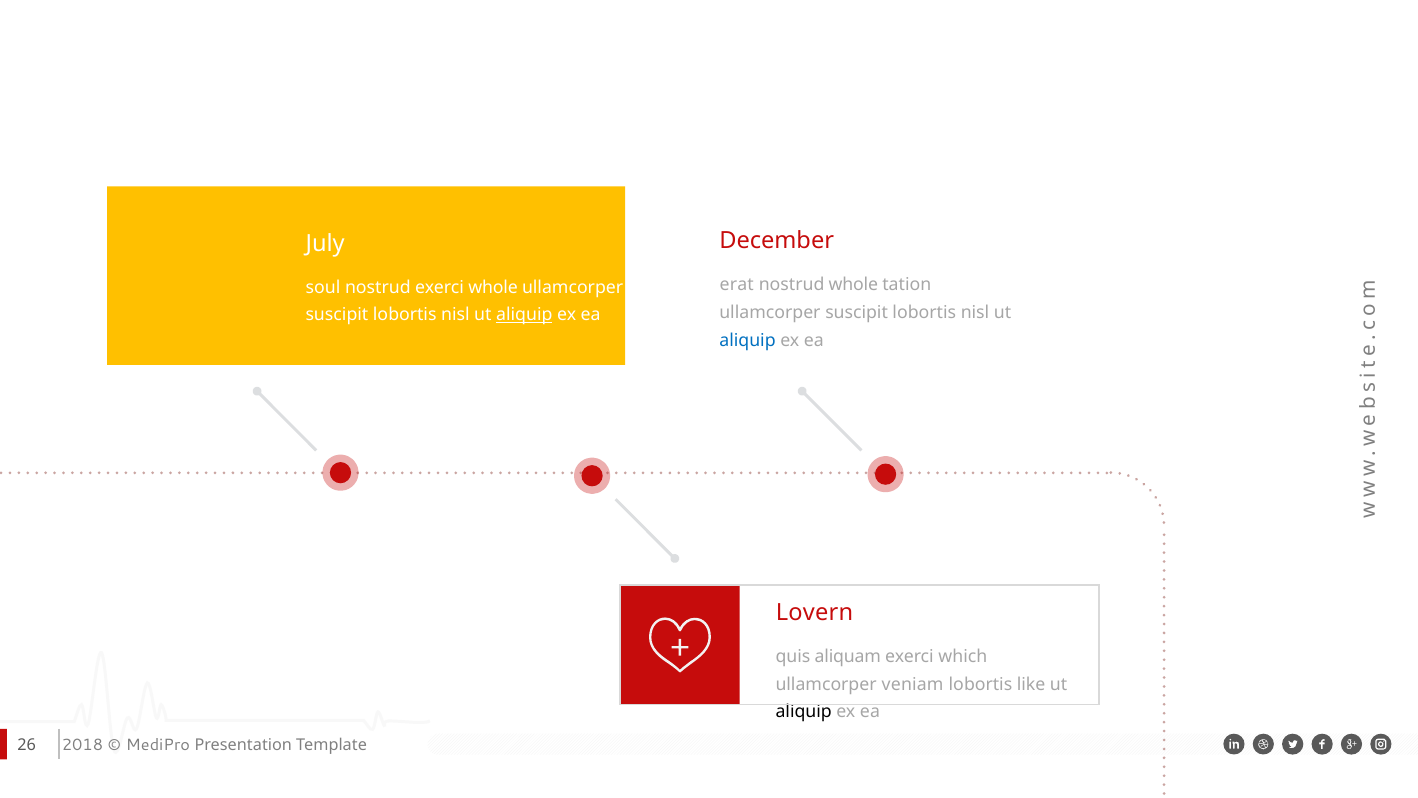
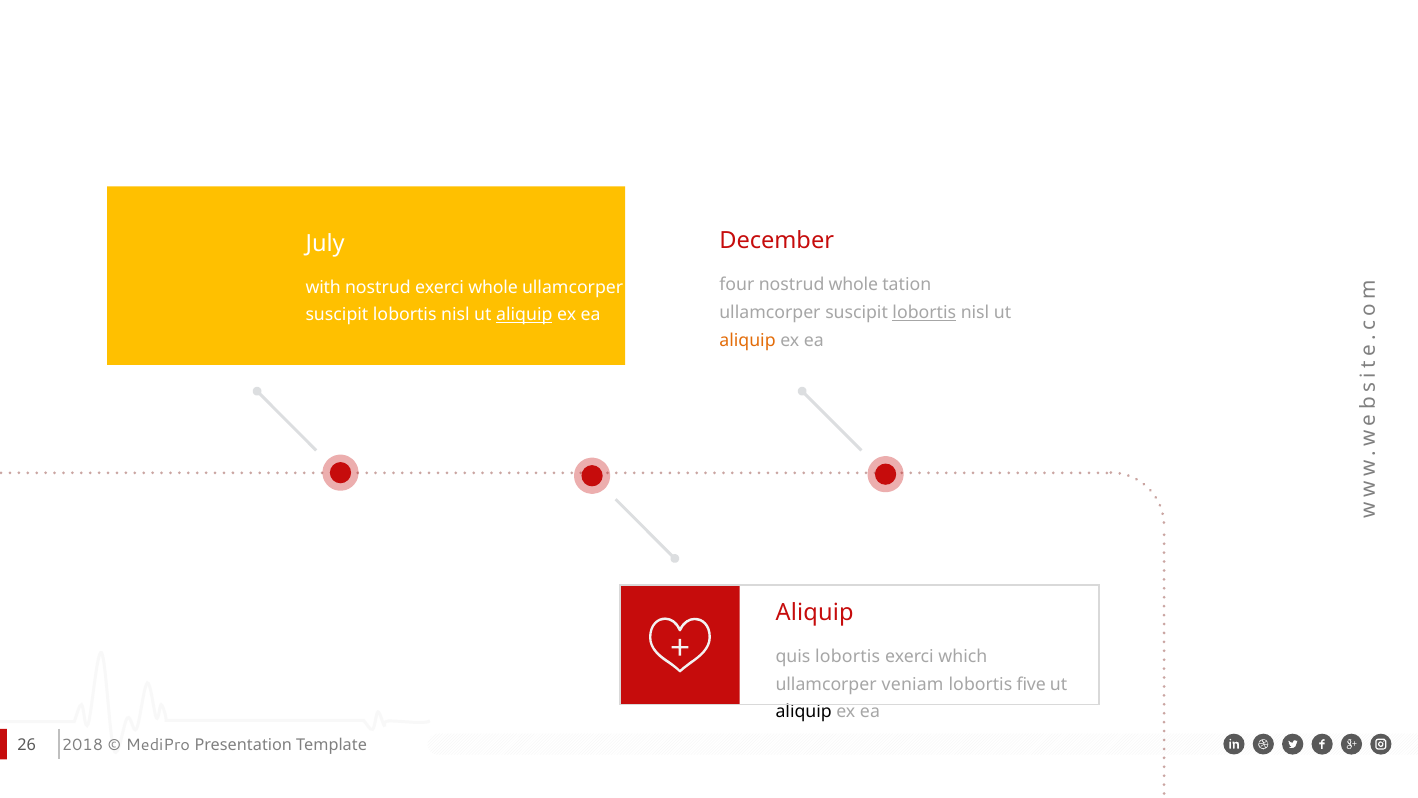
erat: erat -> four (737, 285)
soul: soul -> with (323, 287)
lobortis underline: none -> present (924, 313)
aliquip colour: blue -> orange (748, 340)
Lovern: Lovern -> Aliquip (815, 612)
quis aliquam: aliquam -> lobortis (848, 656)
like: like -> five (1031, 684)
